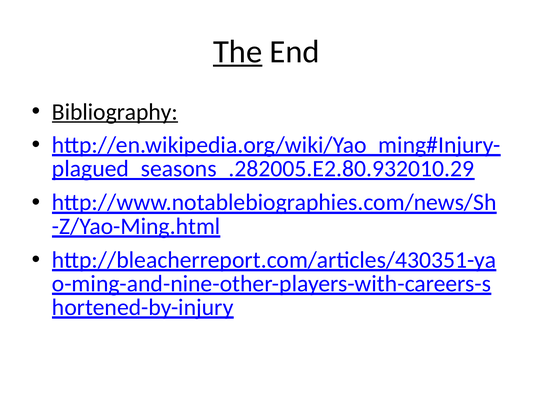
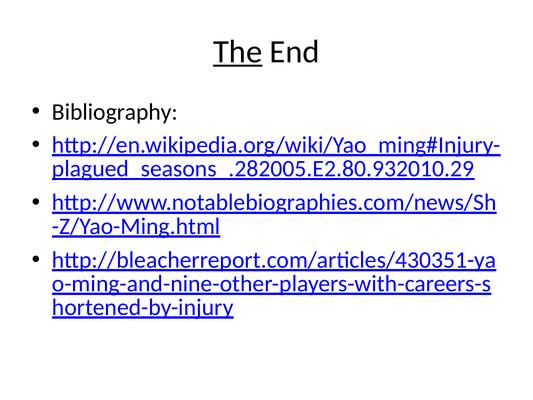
Bibliography underline: present -> none (115, 112)
